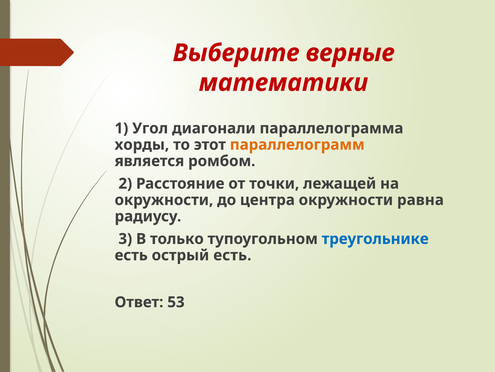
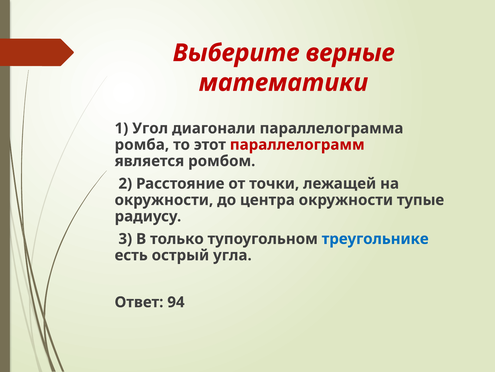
хорды: хорды -> ромба (142, 144)
параллелограмм colour: orange -> red (297, 144)
равна: равна -> тупые (421, 200)
острый есть: есть -> угла (232, 255)
53: 53 -> 94 (176, 302)
